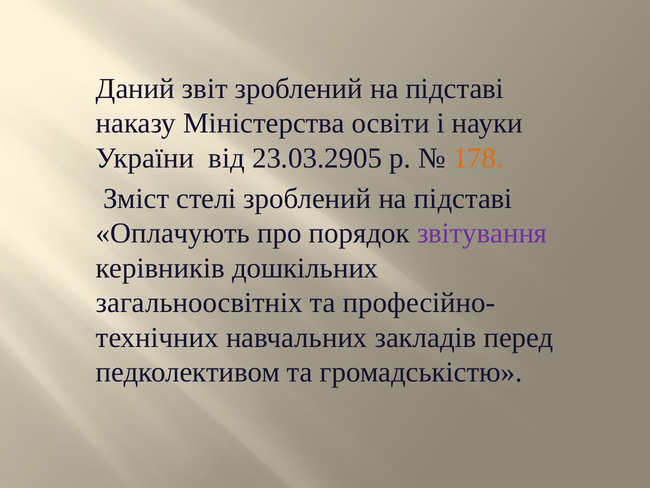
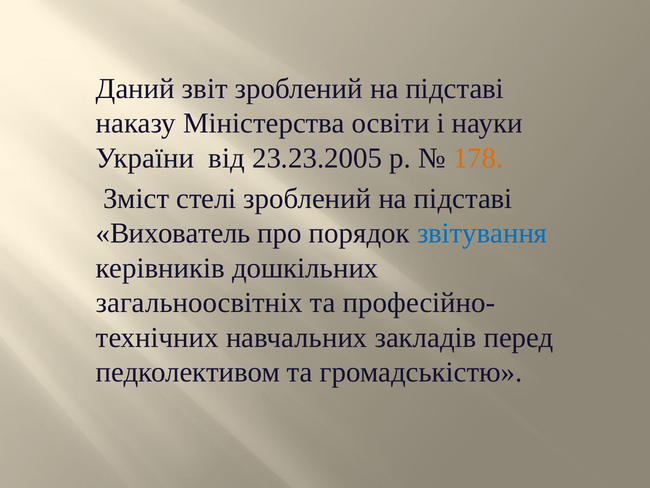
23.03.2905: 23.03.2905 -> 23.23.2005 (317, 158)
Оплачують: Оплачують -> Вихователь (173, 233)
звітування colour: purple -> blue (482, 233)
